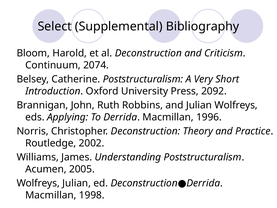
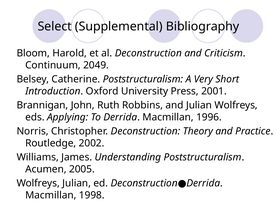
2074: 2074 -> 2049 (96, 65)
2092: 2092 -> 2001 (214, 91)
